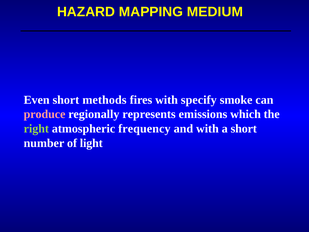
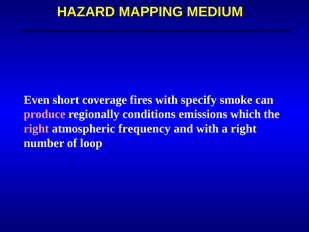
methods: methods -> coverage (105, 100)
represents: represents -> conditions (149, 114)
right colour: light green -> pink (36, 129)
a short: short -> right (244, 129)
light: light -> loop (91, 143)
